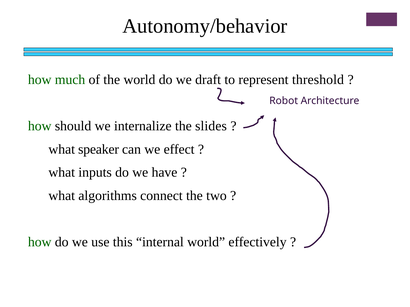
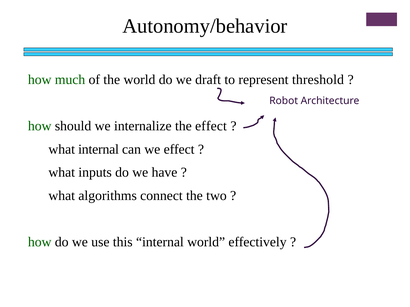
the slides: slides -> effect (211, 126)
what speaker: speaker -> internal (99, 149)
